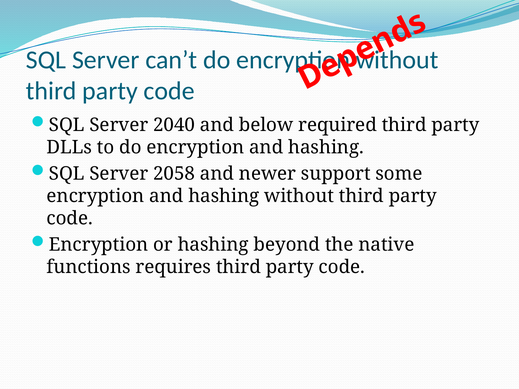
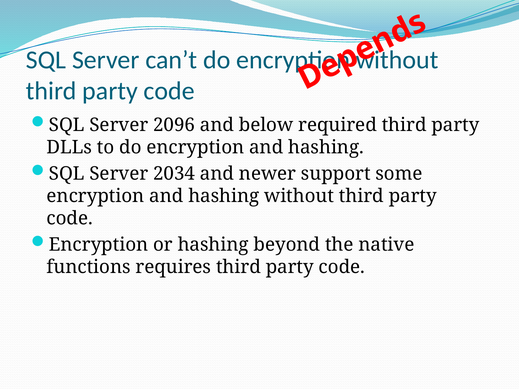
2040: 2040 -> 2096 (174, 125)
2058: 2058 -> 2034 (174, 174)
